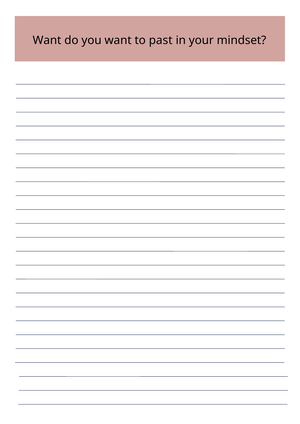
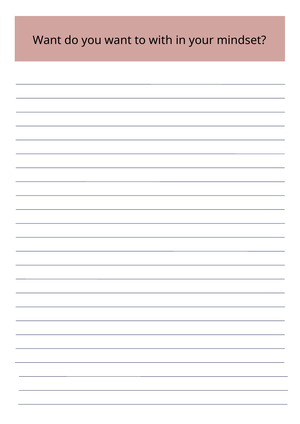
past: past -> with (161, 40)
